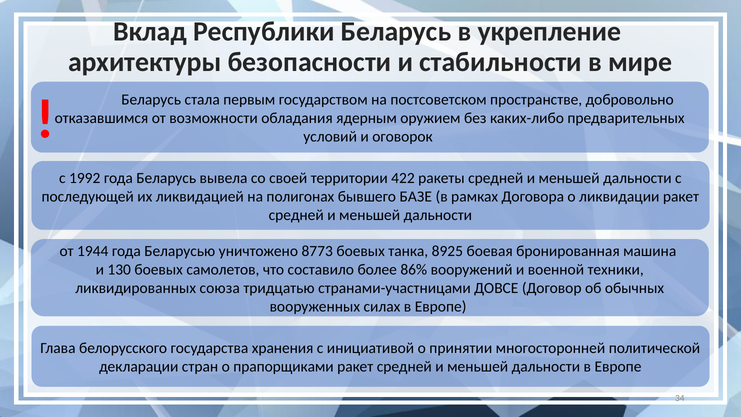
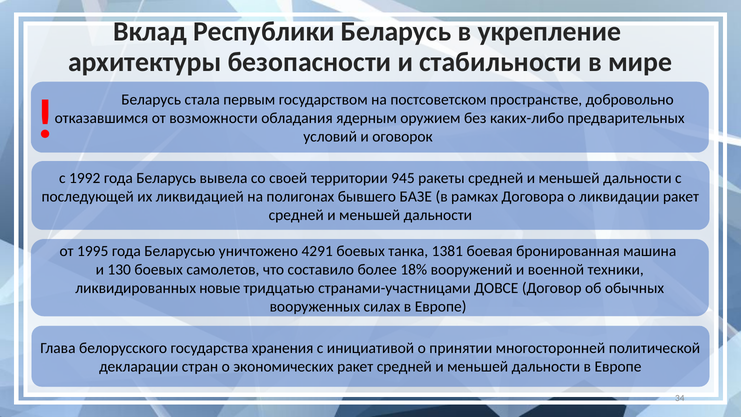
422: 422 -> 945 (403, 178)
1944: 1944 -> 1995 (93, 251)
8773: 8773 -> 4291 (317, 251)
8925: 8925 -> 1381 (447, 251)
86%: 86% -> 18% (414, 269)
союза: союза -> новые (220, 288)
прапорщиками: прапорщиками -> экономических (284, 366)
